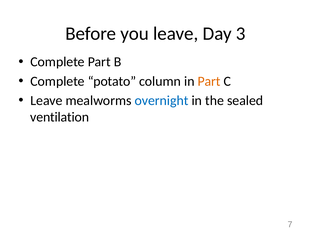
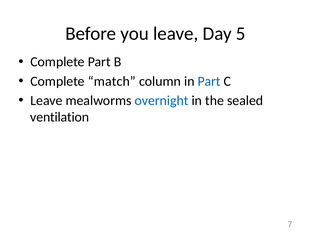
3: 3 -> 5 (241, 34)
potato: potato -> match (112, 81)
Part colour: orange -> blue (209, 81)
